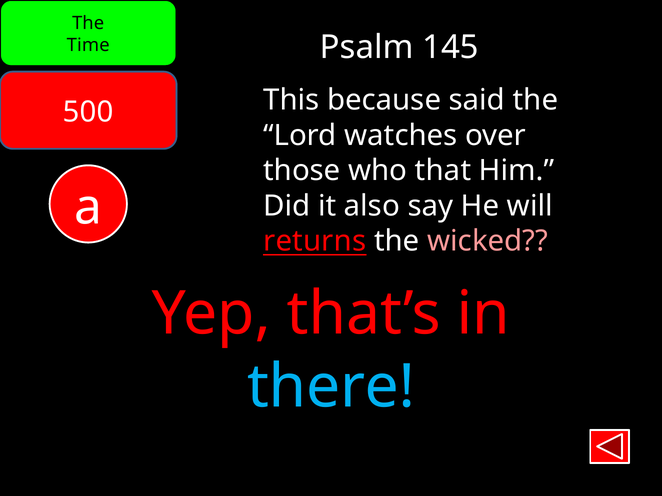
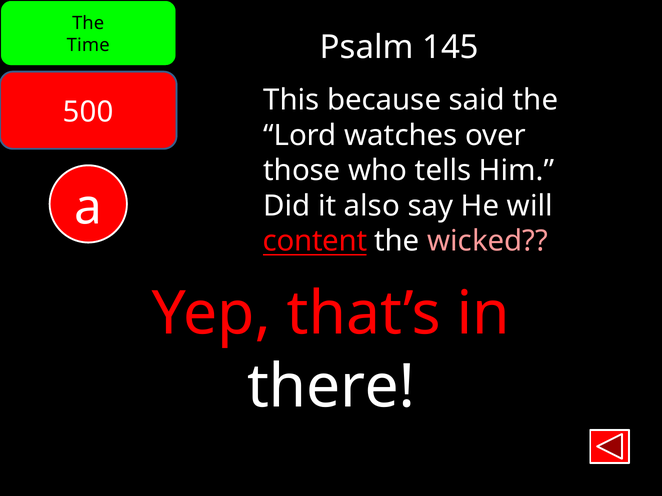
that: that -> tells (443, 171)
returns: returns -> content (315, 241)
there colour: light blue -> white (331, 387)
